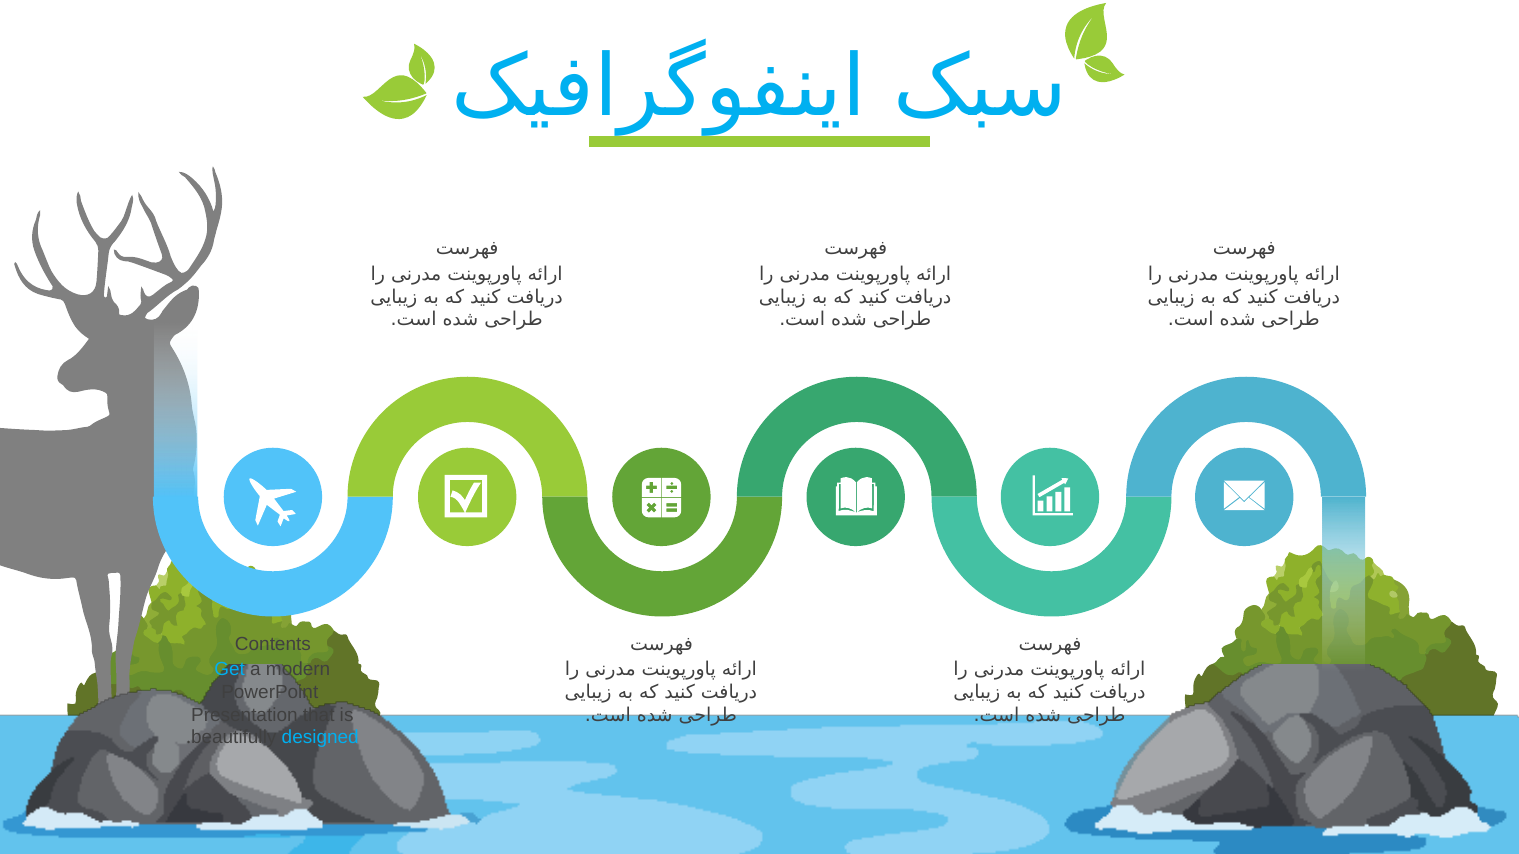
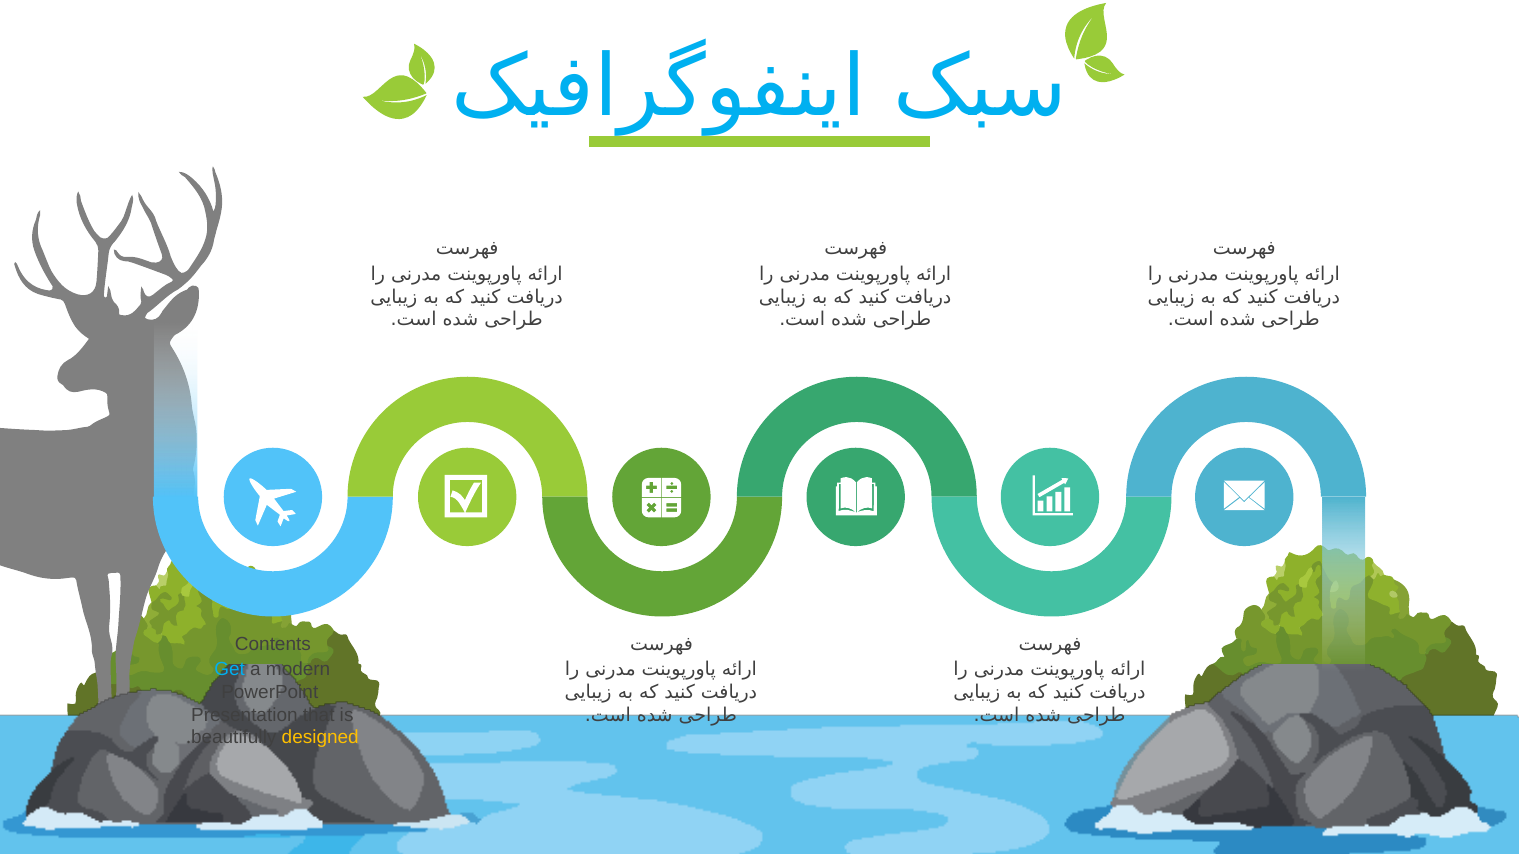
designed colour: light blue -> yellow (320, 738)
